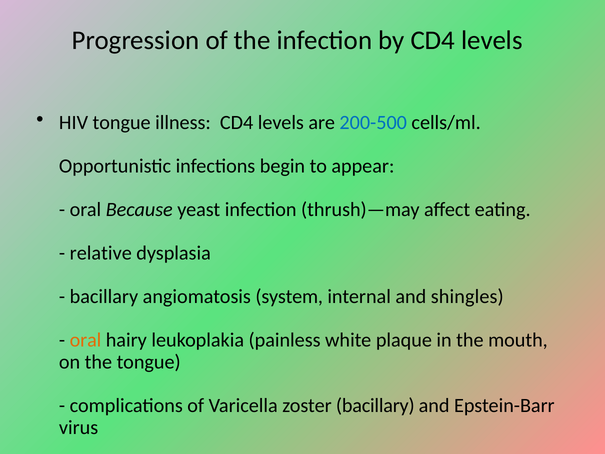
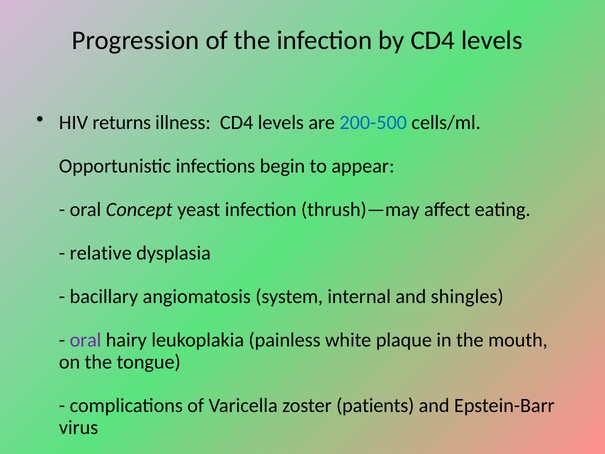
HIV tongue: tongue -> returns (122, 122)
Because: Because -> Concept (139, 209)
oral colour: orange -> purple (86, 340)
zoster bacillary: bacillary -> patients (375, 405)
